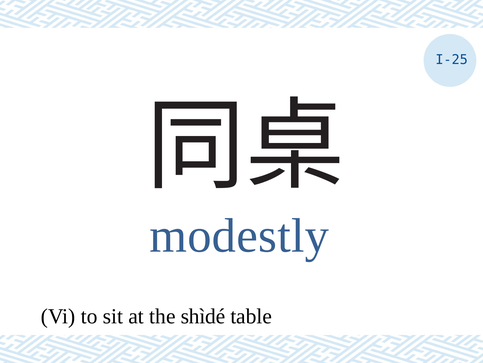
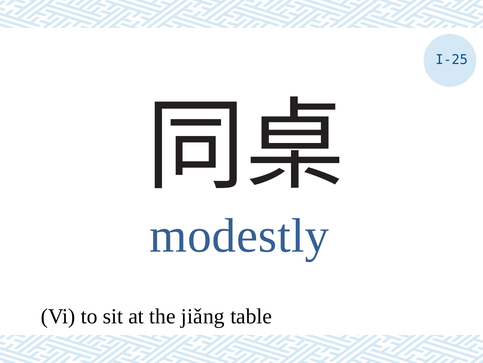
shìdé: shìdé -> jiǎng (203, 316)
